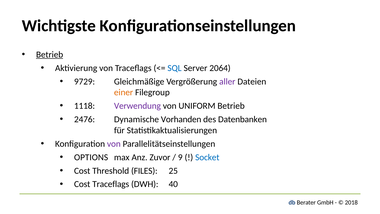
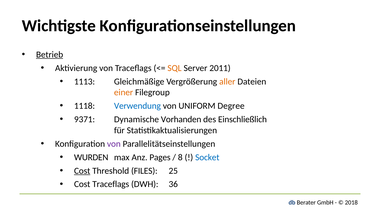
SQL colour: blue -> orange (175, 68)
2064: 2064 -> 2011 (220, 68)
9729: 9729 -> 1113 (85, 81)
aller colour: purple -> orange (227, 81)
Verwendung colour: purple -> blue (137, 106)
UNIFORM Betrieb: Betrieb -> Degree (231, 106)
2476: 2476 -> 9371 (85, 119)
Datenbanken: Datenbanken -> Einschließlich (242, 119)
OPTIONS: OPTIONS -> WURDEN (91, 157)
Zuvor: Zuvor -> Pages (160, 157)
9: 9 -> 8 (180, 157)
Cost underline: none -> present (82, 171)
40: 40 -> 36 (173, 184)
